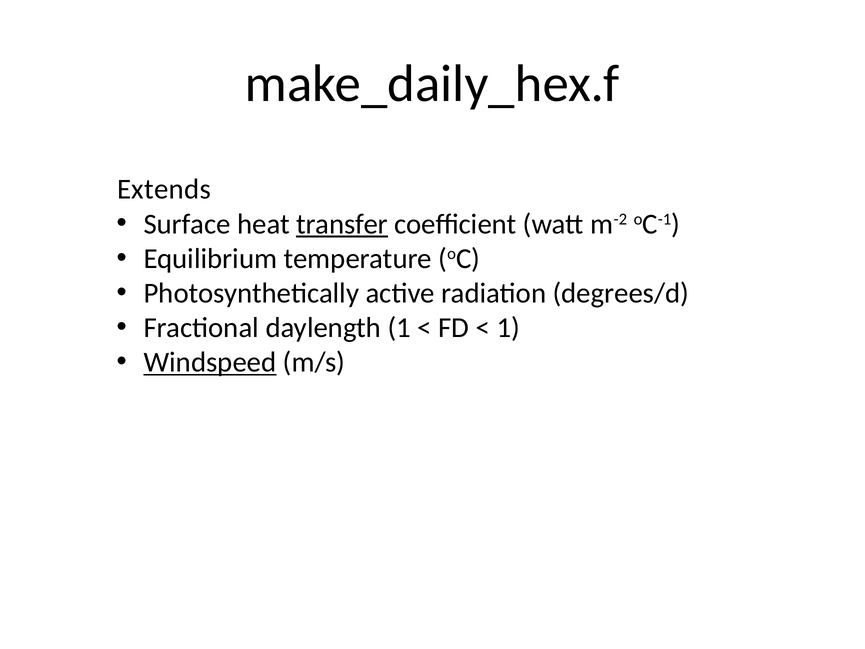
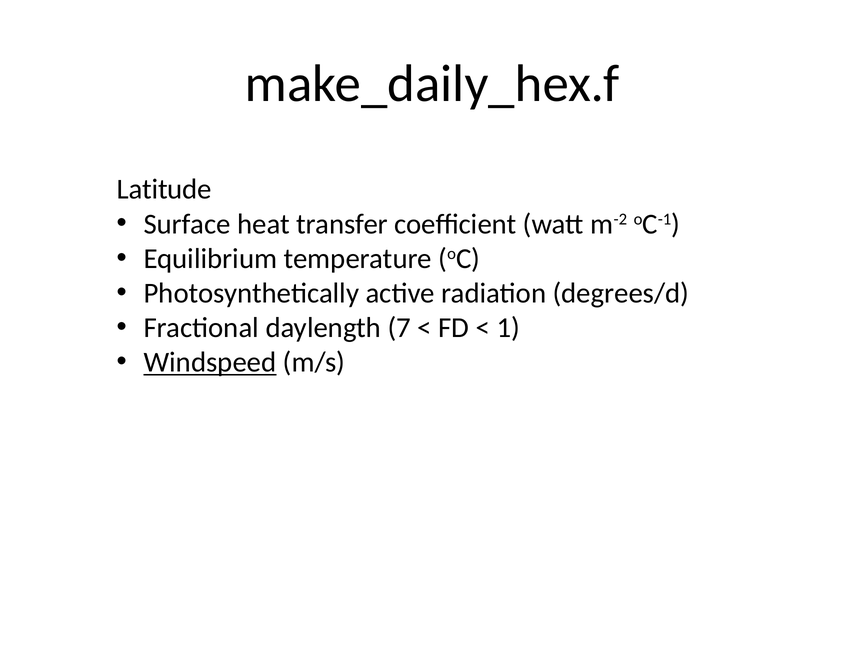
Extends: Extends -> Latitude (164, 189)
transfer underline: present -> none (342, 224)
daylength 1: 1 -> 7 (399, 328)
